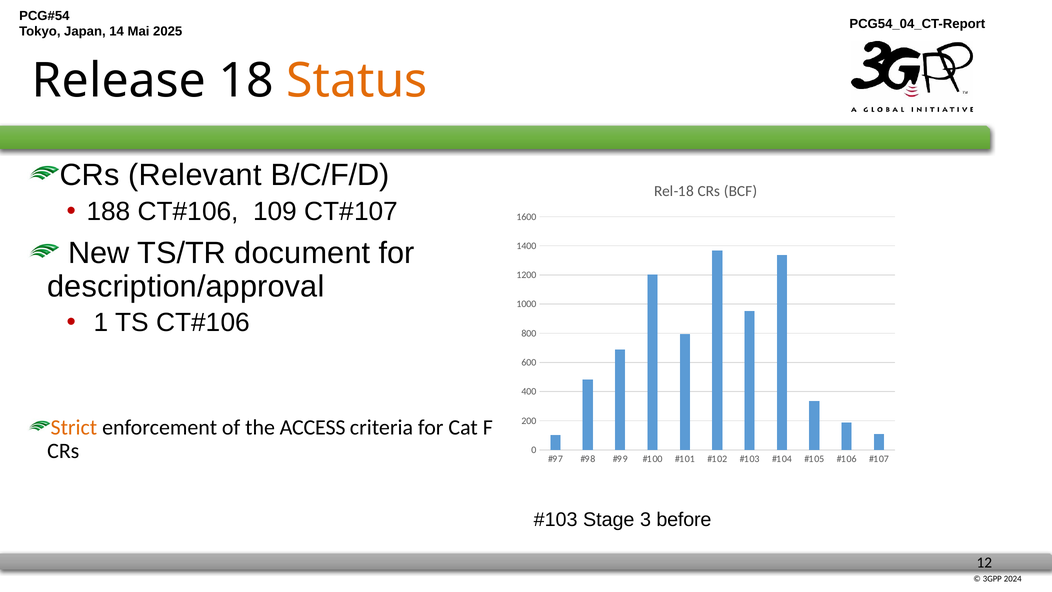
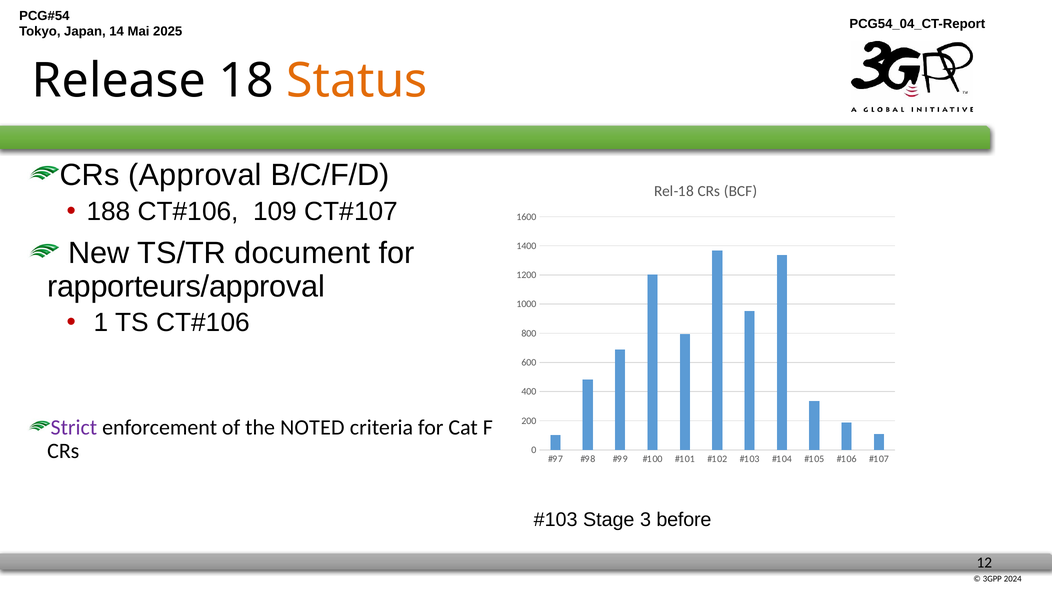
Relevant: Relevant -> Approval (195, 175)
description/approval: description/approval -> rapporteurs/approval (186, 286)
Strict colour: orange -> purple (74, 427)
ACCESS: ACCESS -> NOTED (312, 427)
